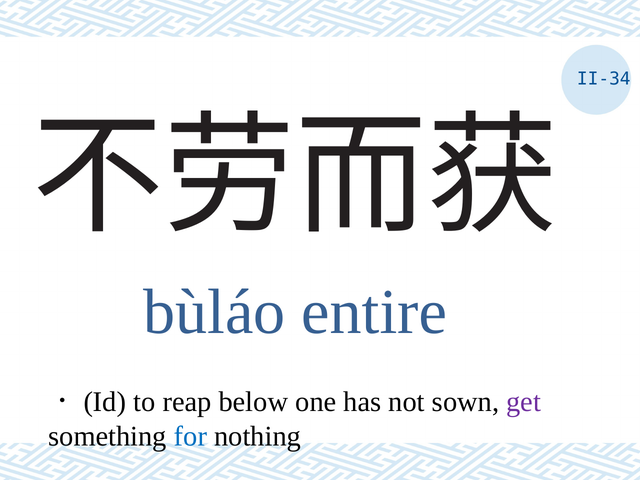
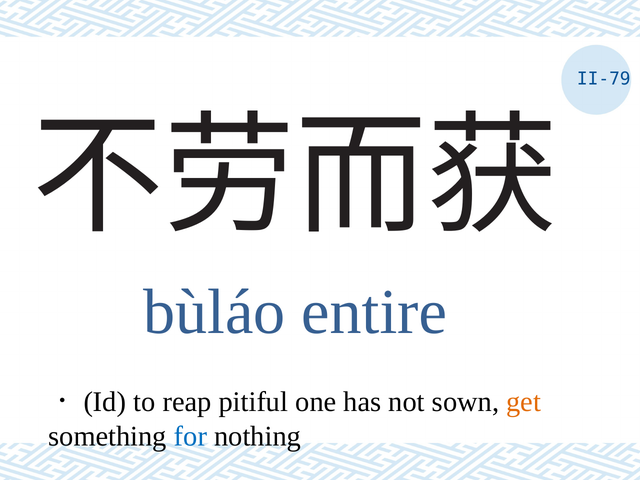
II-34: II-34 -> II-79 (604, 79)
below: below -> pitiful (253, 402)
get colour: purple -> orange (524, 402)
